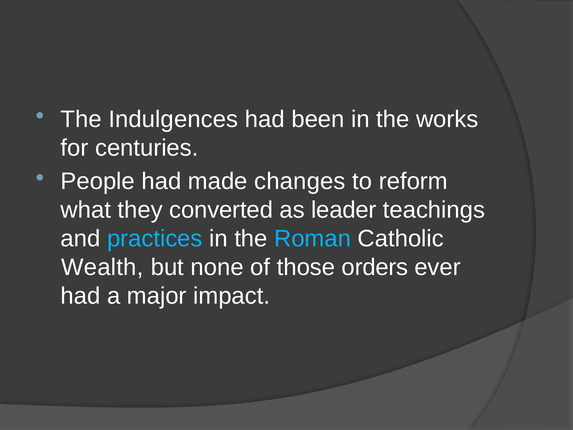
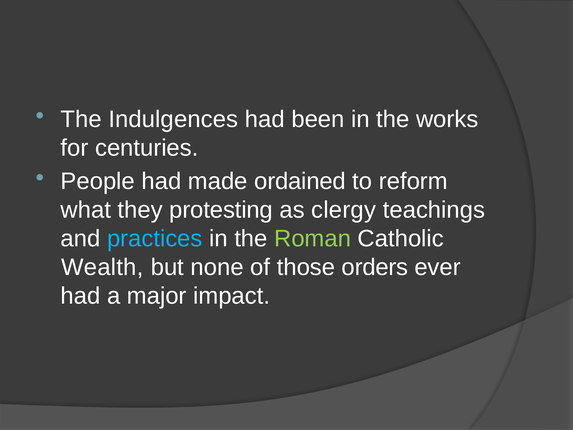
changes: changes -> ordained (300, 181)
converted: converted -> protesting (221, 210)
leader: leader -> clergy (344, 210)
Roman colour: light blue -> light green (313, 238)
